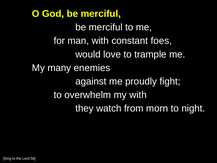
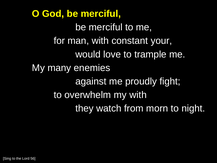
foes: foes -> your (161, 41)
